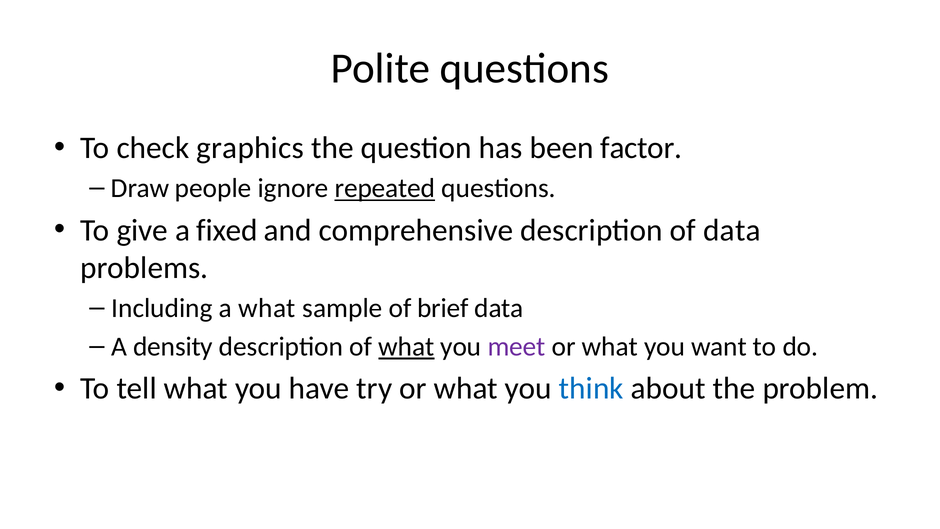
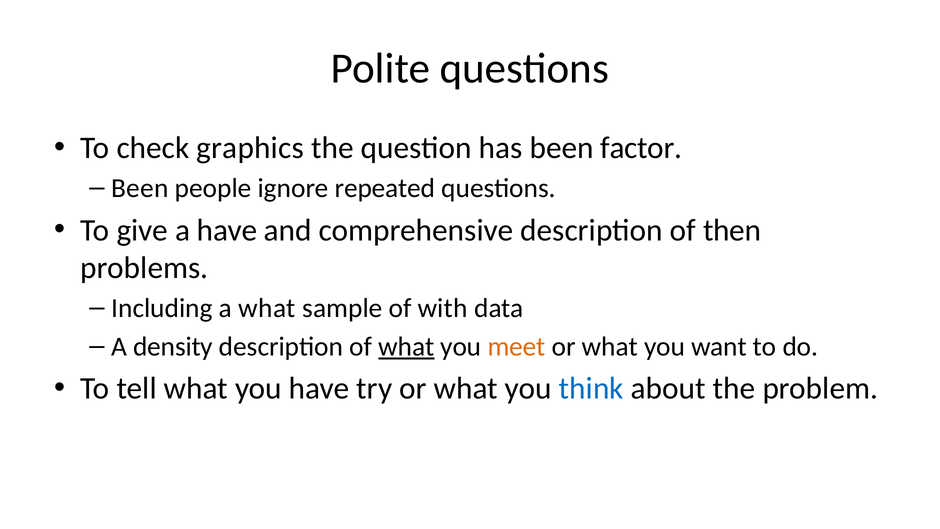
Draw: Draw -> Been (140, 188)
repeated underline: present -> none (385, 188)
a fixed: fixed -> have (227, 230)
of data: data -> then (732, 230)
brief: brief -> with (443, 308)
meet colour: purple -> orange (517, 347)
